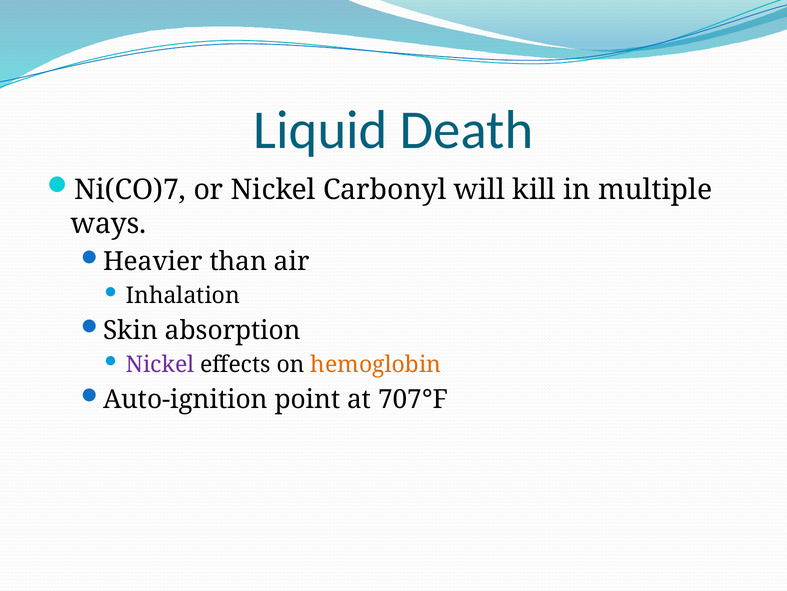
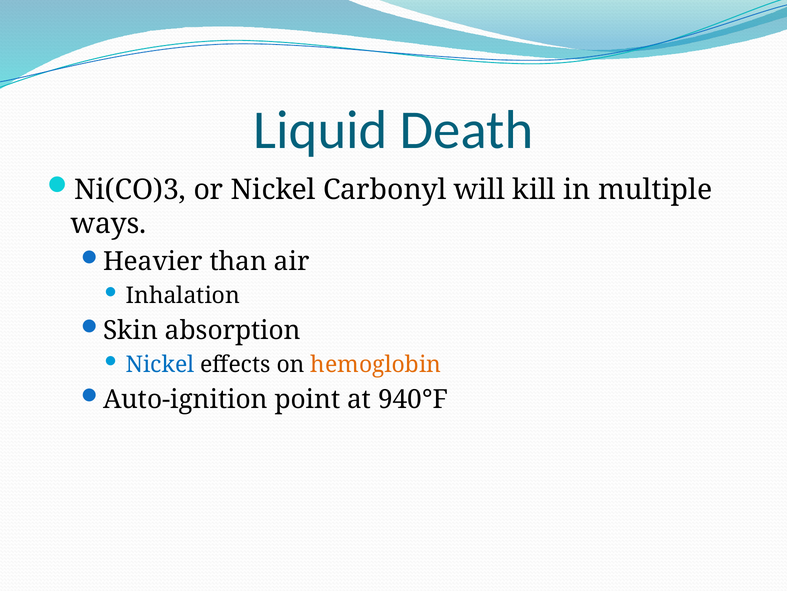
Ni(CO)7: Ni(CO)7 -> Ni(CO)3 (130, 189)
Nickel colour: purple -> blue (160, 364)
707°F: 707°F -> 940°F (413, 399)
